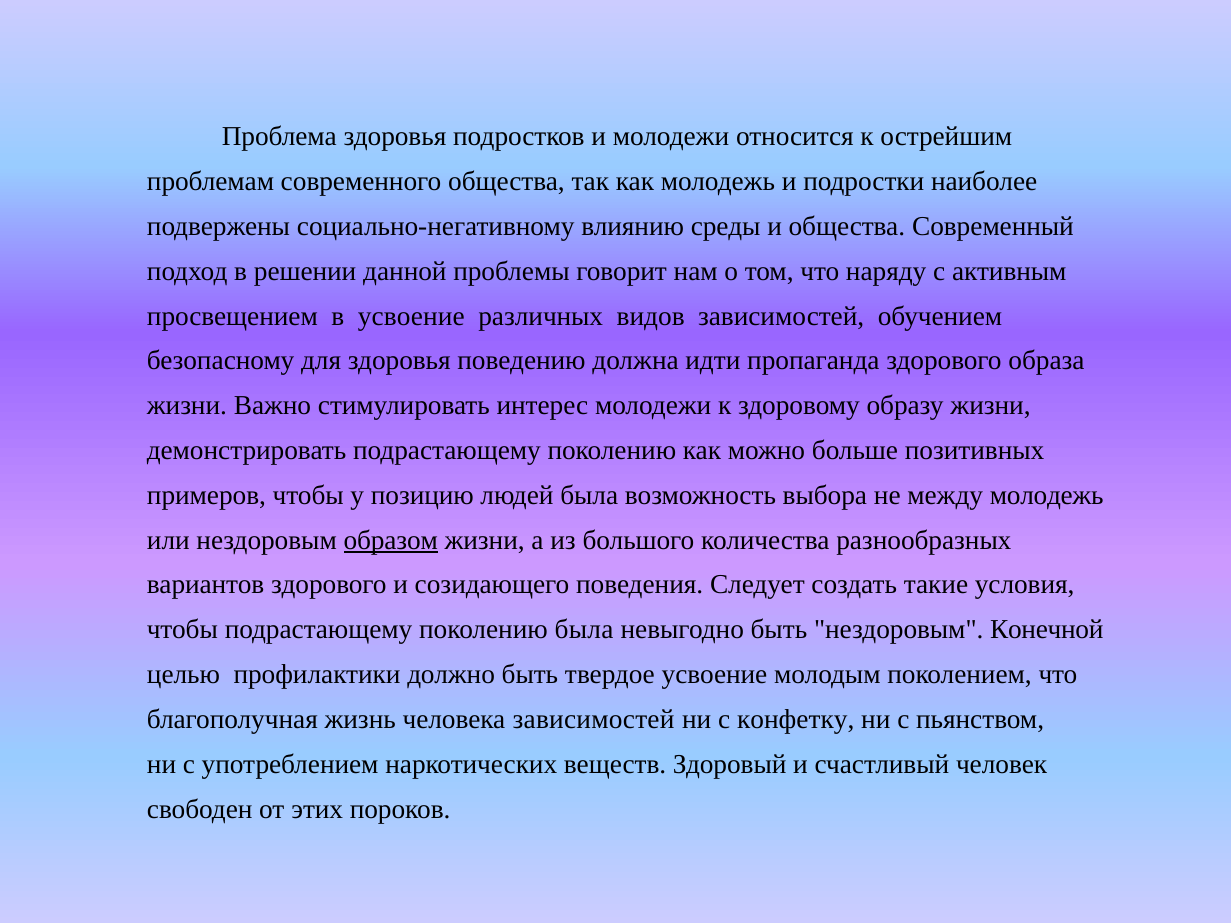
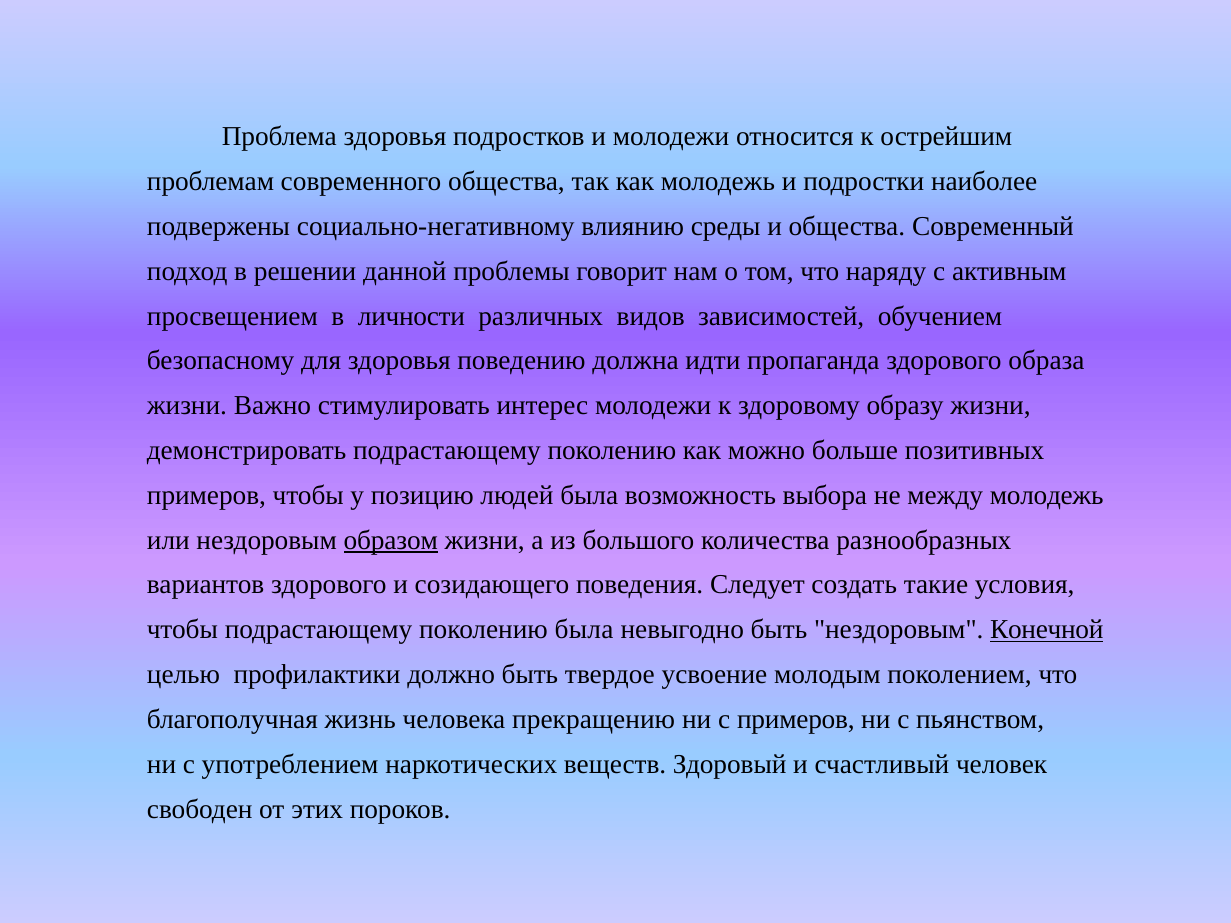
в усвоение: усвоение -> личности (411, 316)
Конечной underline: none -> present (1047, 630)
человека зависимостей: зависимостей -> прекращению (594, 720)
с конфетку: конфетку -> примеров (796, 720)
